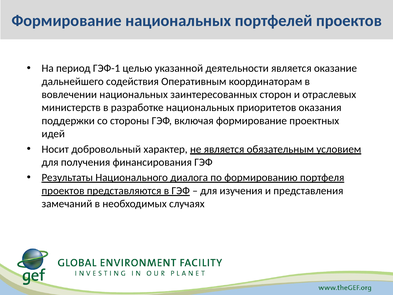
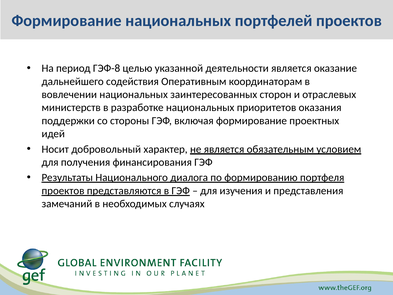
ГЭФ-1: ГЭФ-1 -> ГЭФ-8 (107, 68)
